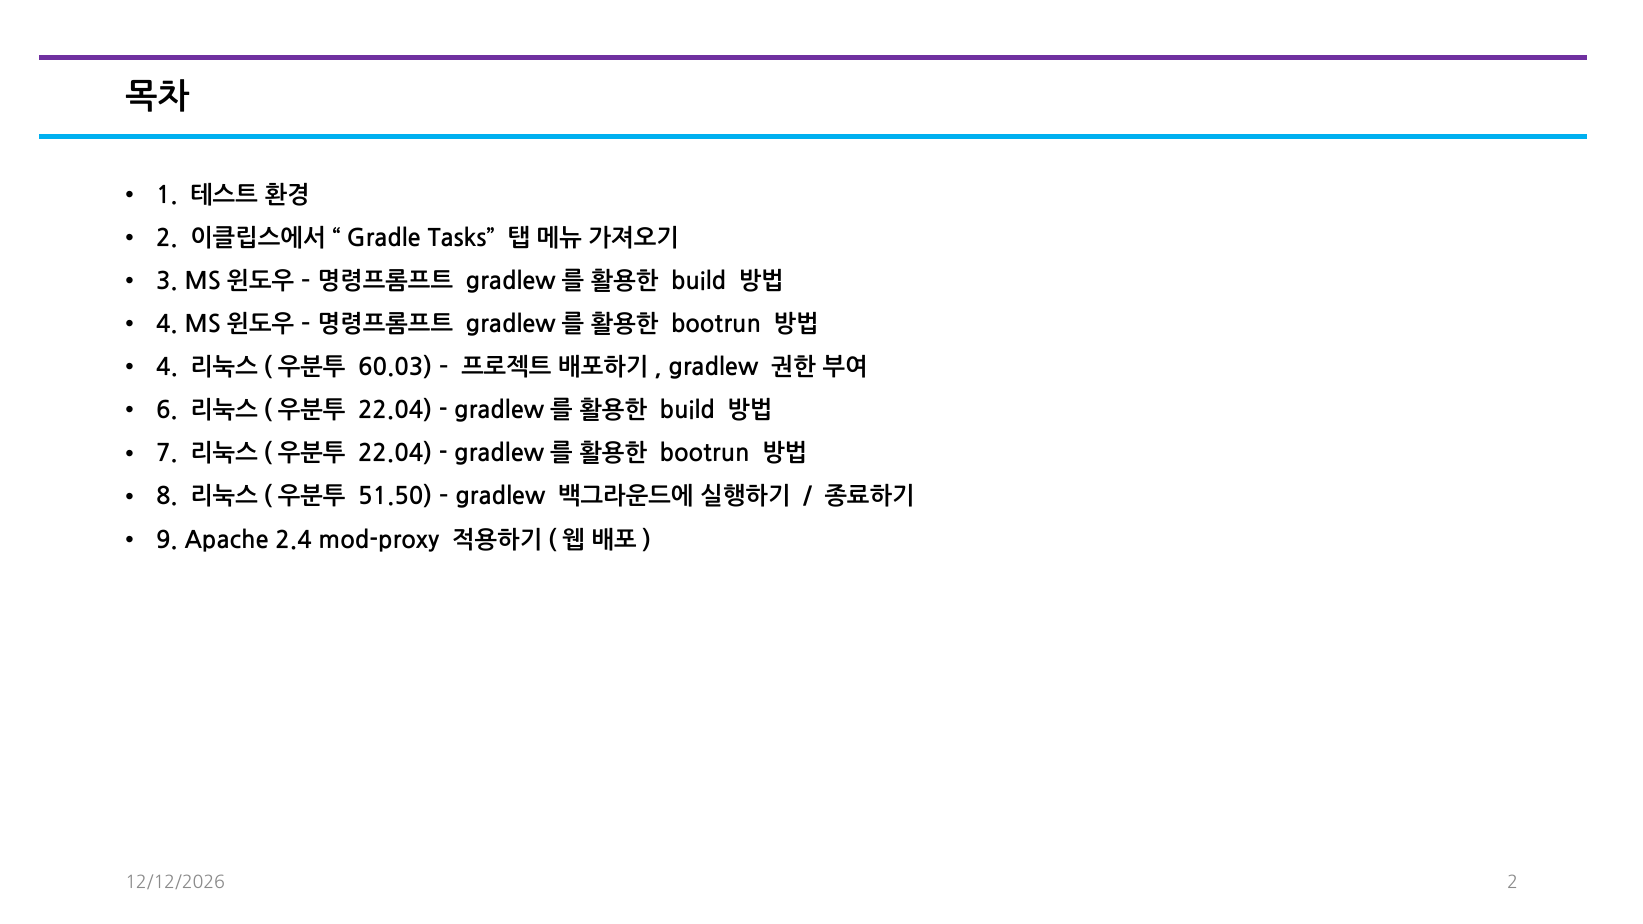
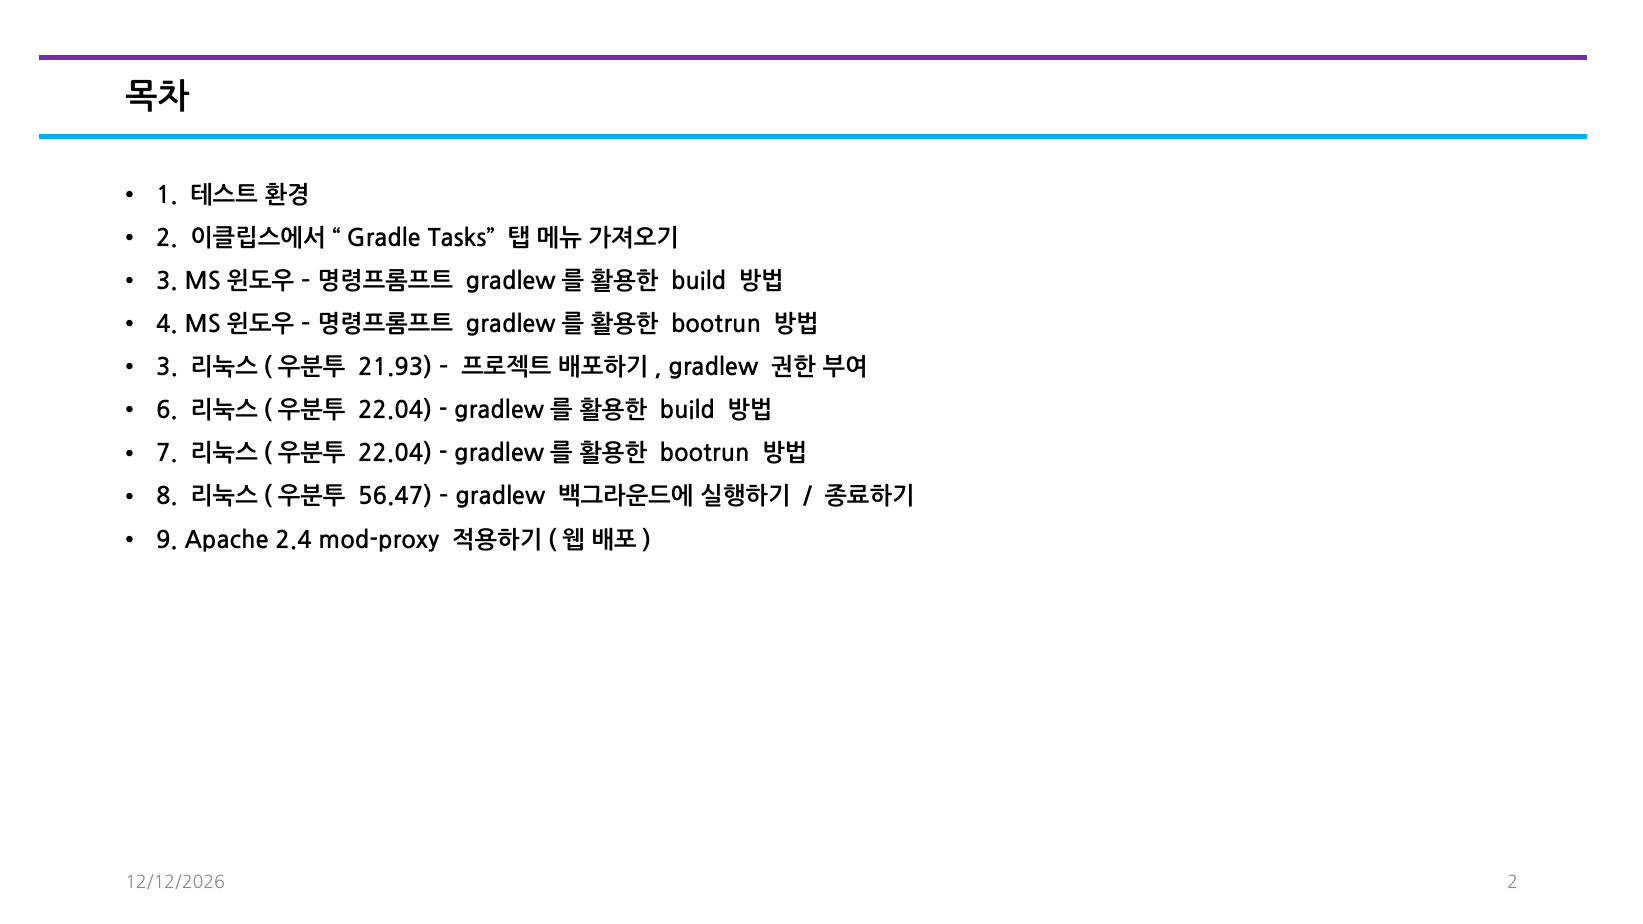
4: 4 -> 3 (167, 368)
60.03: 60.03 -> 21.93 (395, 368)
51.50: 51.50 -> 56.47 (395, 497)
